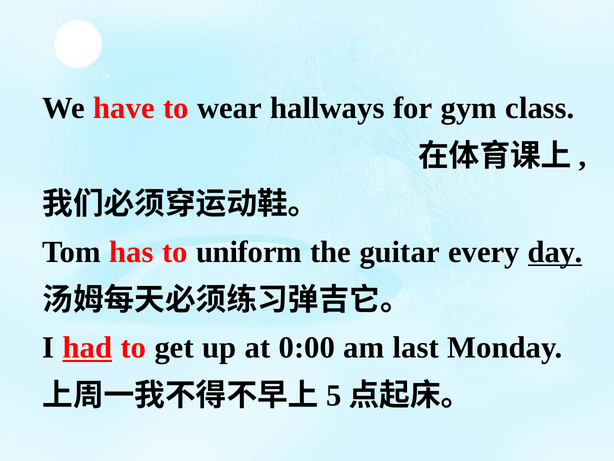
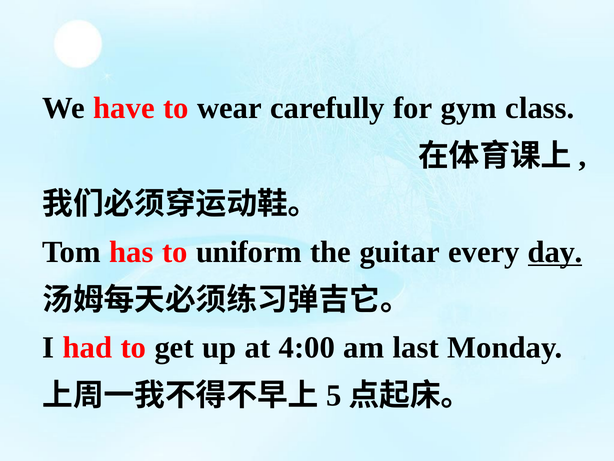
hallways: hallways -> carefully (328, 108)
had underline: present -> none (87, 347)
0:00: 0:00 -> 4:00 (307, 347)
